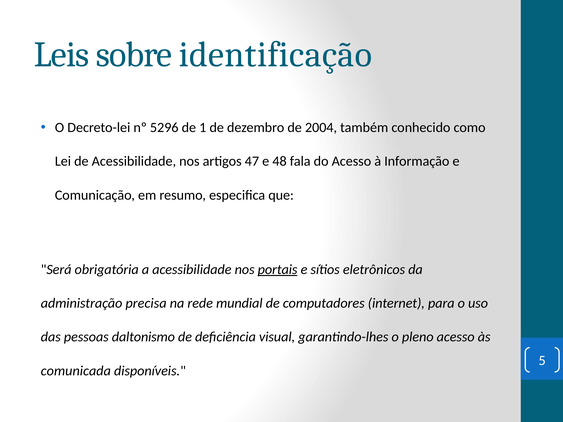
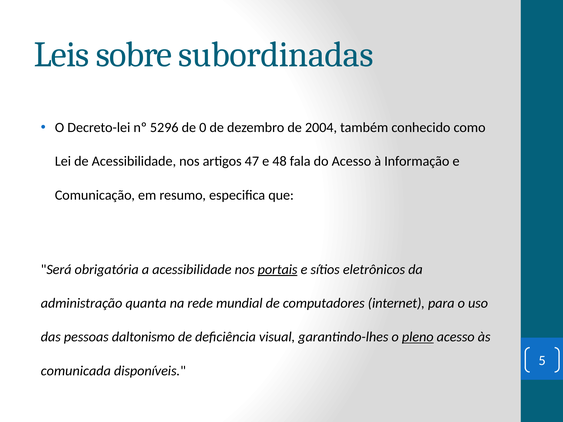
identificação: identificação -> subordinadas (276, 55)
1: 1 -> 0 (203, 128)
precisa: precisa -> quanta (146, 303)
pleno underline: none -> present (418, 337)
